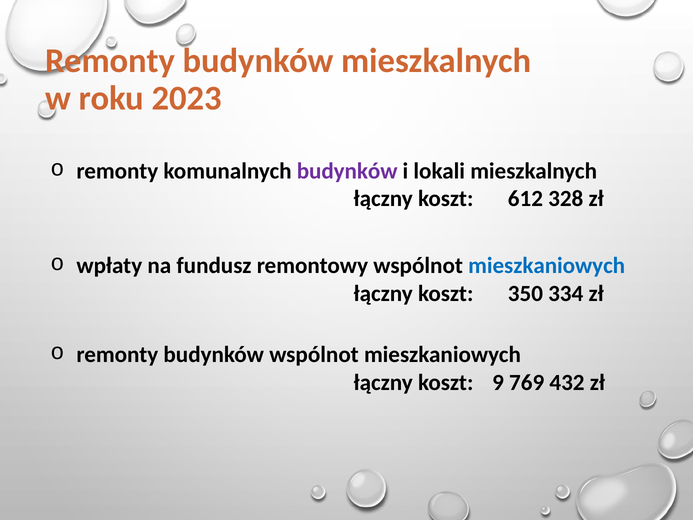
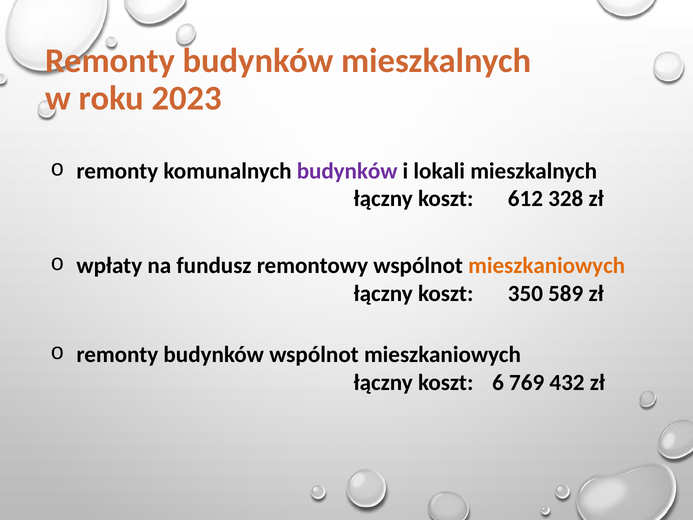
mieszkaniowych colour: blue -> orange (547, 266)
334: 334 -> 589 (566, 293)
9: 9 -> 6 (498, 382)
